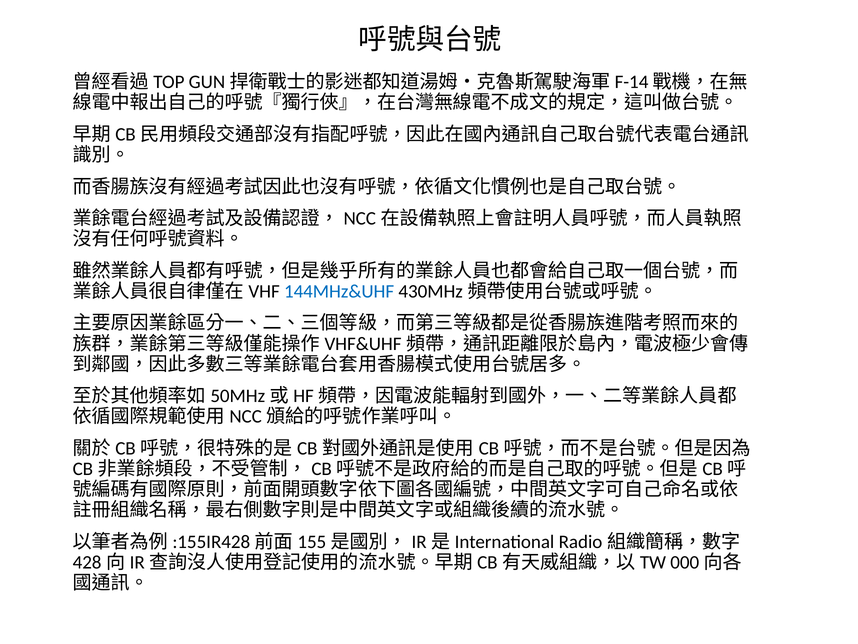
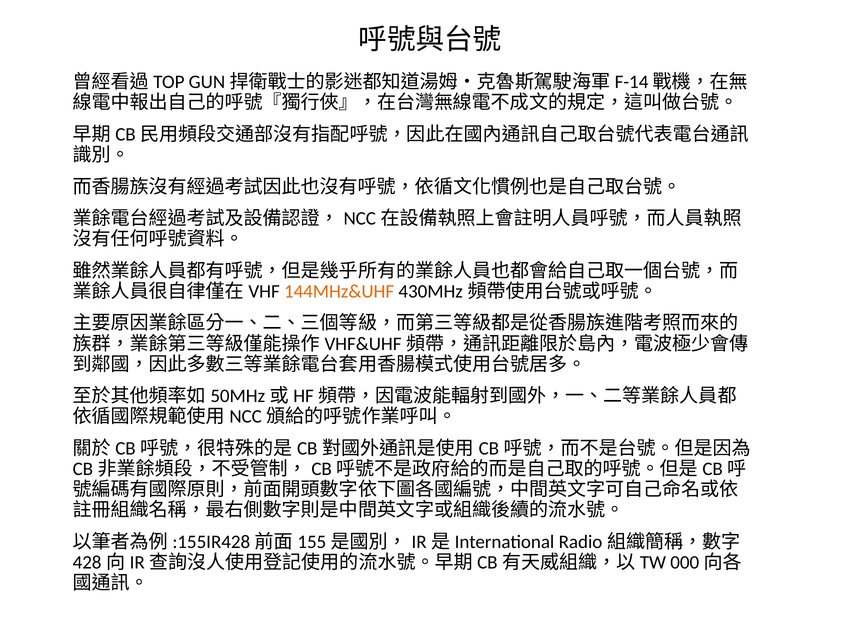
144MHz&UHF colour: blue -> orange (339, 291)
